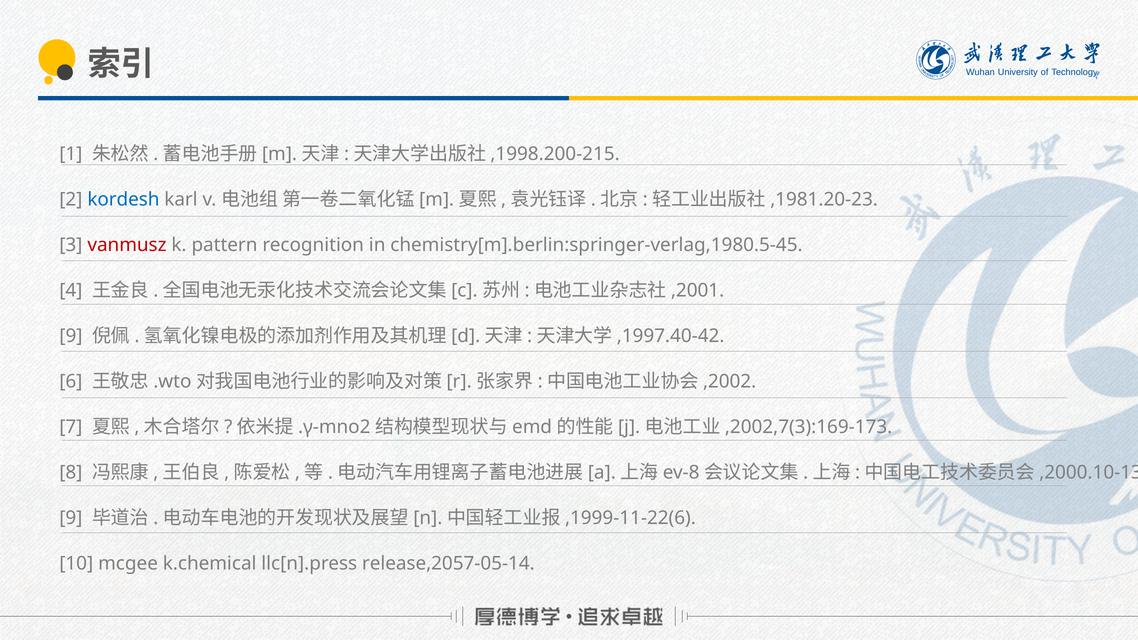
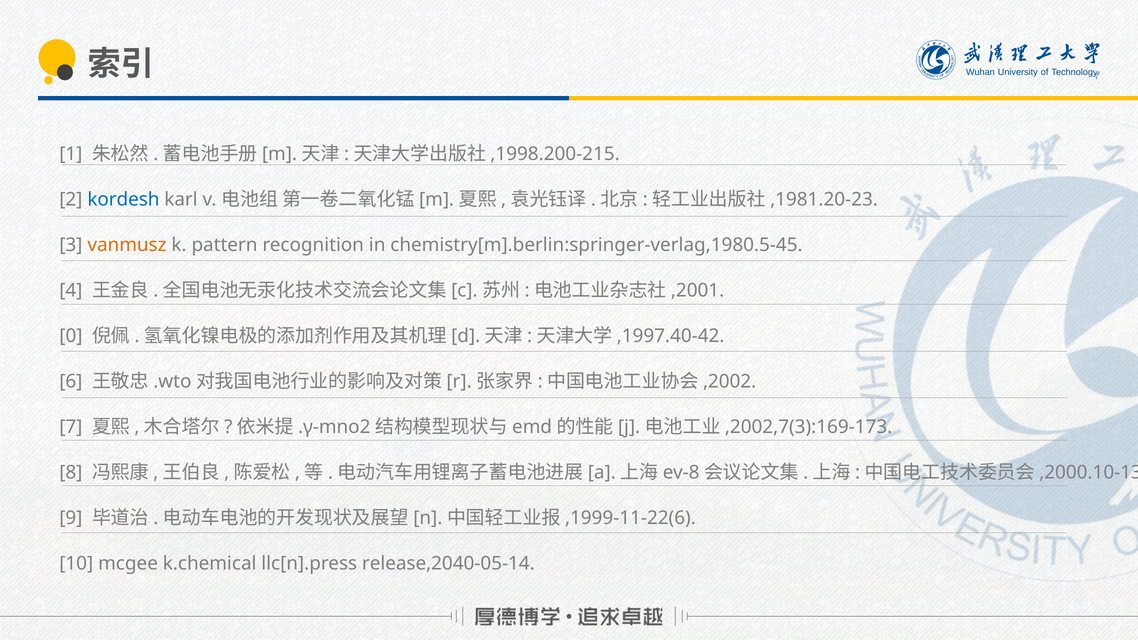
vanmusz colour: red -> orange (127, 245)
9: 9 -> 0 (71, 336)
release,2057-05-14: release,2057-05-14 -> release,2040-05-14 (448, 563)
